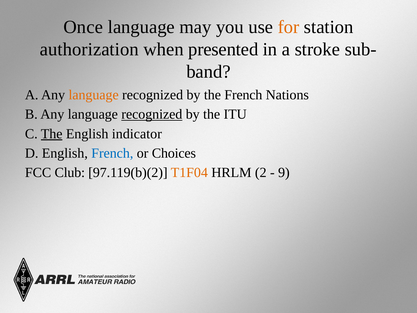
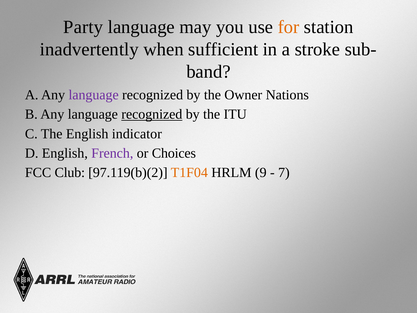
Once: Once -> Party (83, 27)
authorization: authorization -> inadvertently (89, 49)
presented: presented -> sufficient (223, 49)
language colour: orange -> purple (94, 95)
the French: French -> Owner (243, 95)
The underline: present -> none (52, 134)
French colour: blue -> purple (112, 153)
2: 2 -> 9 (261, 173)
9: 9 -> 7 (284, 173)
